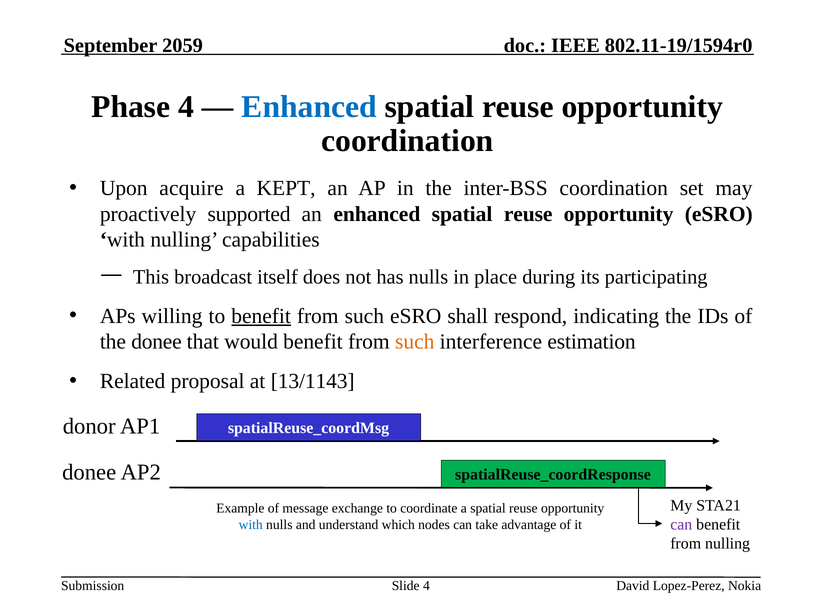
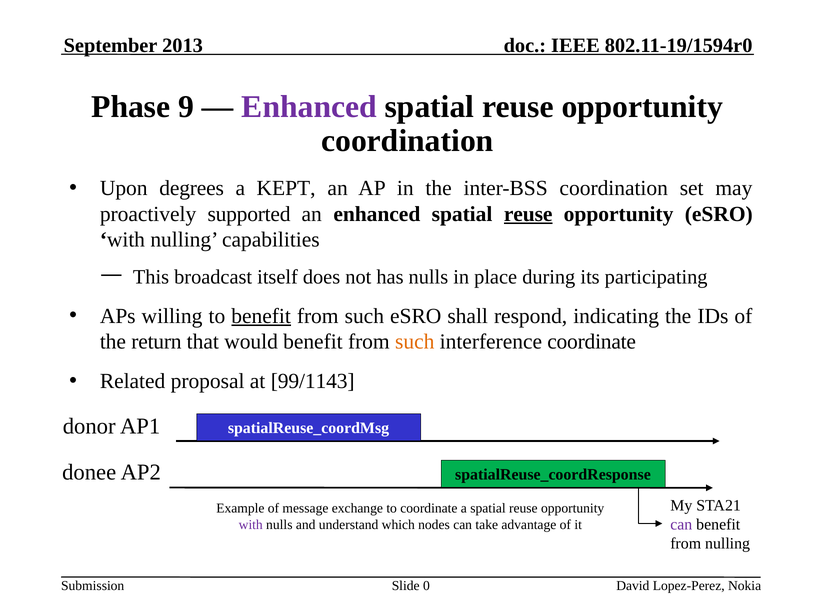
2059: 2059 -> 2013 (183, 45)
Phase 4: 4 -> 9 (186, 107)
Enhanced colour: blue -> purple (309, 107)
acquire: acquire -> degrees (192, 188)
reuse underline: none -> present (528, 214)
the donee: donee -> return (156, 342)
interference estimation: estimation -> coordinate (592, 342)
13/1143: 13/1143 -> 99/1143 (313, 381)
with colour: blue -> purple (251, 525)
Slide 4: 4 -> 0 (426, 586)
